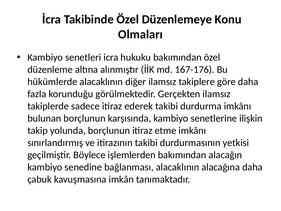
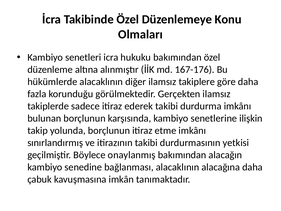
işlemlerden: işlemlerden -> onaylanmış (132, 155)
